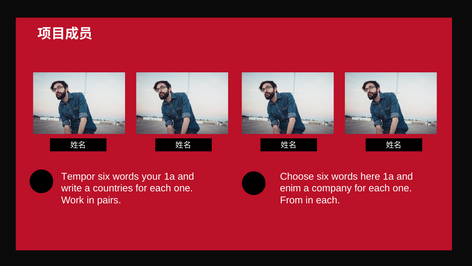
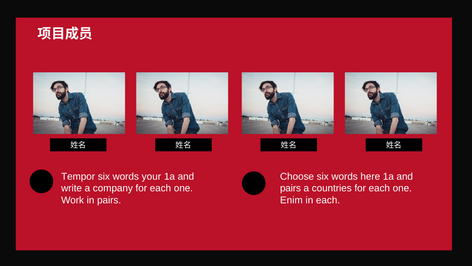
countries: countries -> company (113, 188)
enim: enim -> pairs (290, 188)
company: company -> countries (332, 188)
From: From -> Enim (291, 200)
